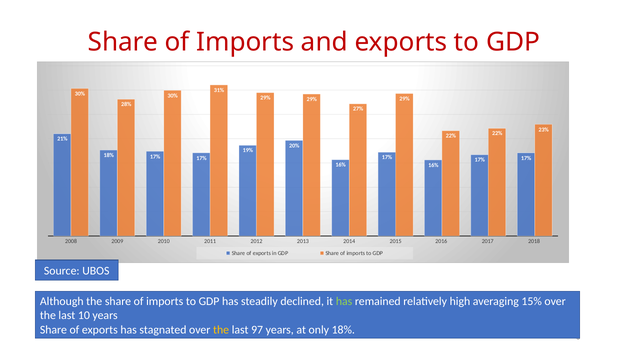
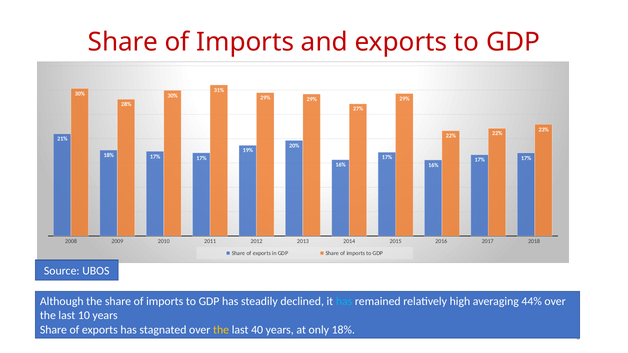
has colour: light green -> light blue (344, 302)
15%: 15% -> 44% (532, 302)
97: 97 -> 40 (257, 330)
